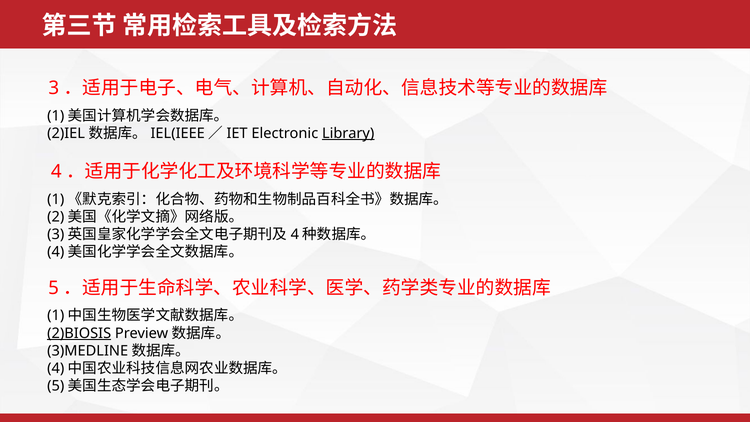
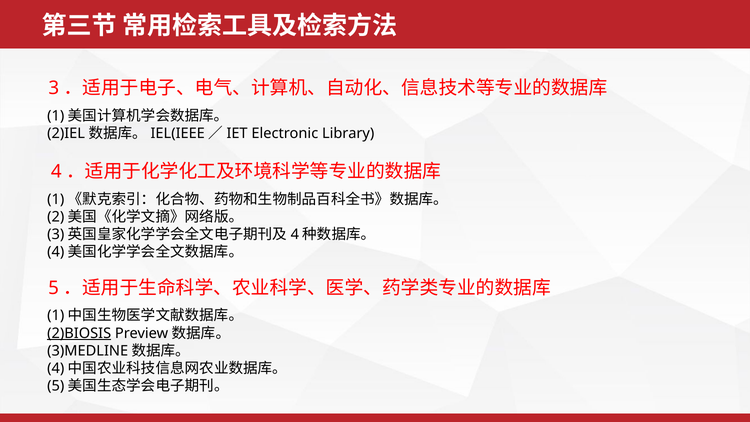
Library underline: present -> none (348, 133)
